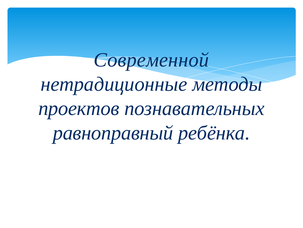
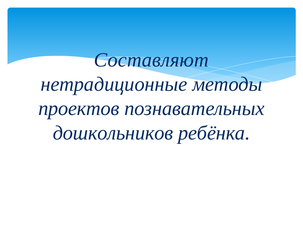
Современной: Современной -> Составляют (151, 60)
равноправный: равноправный -> дошкольников (113, 132)
